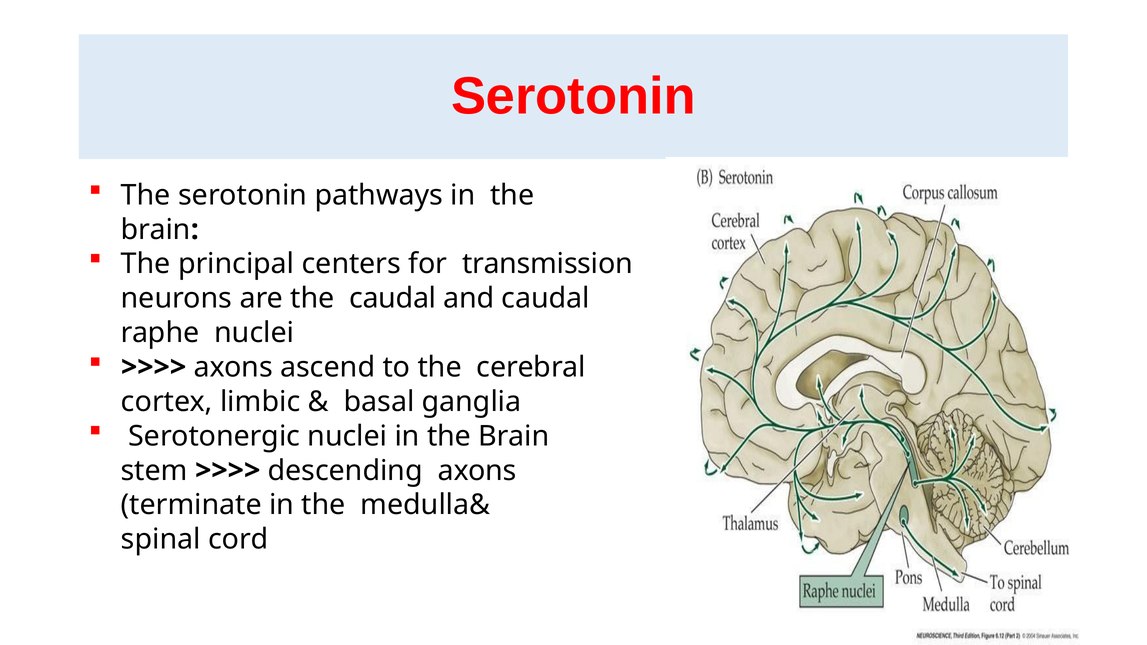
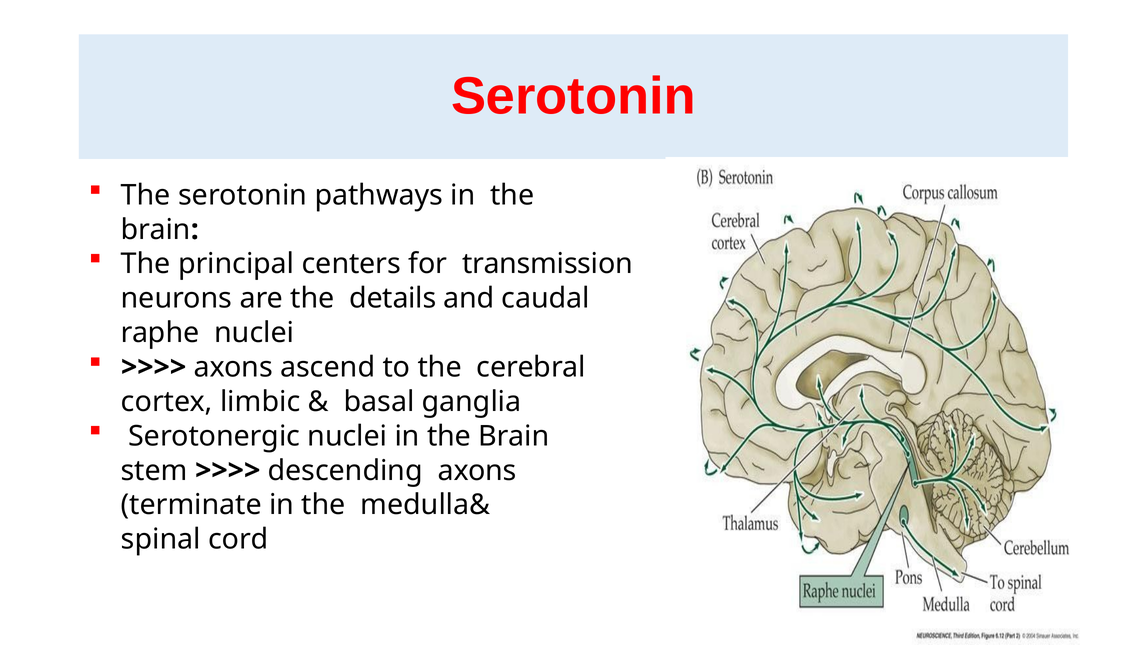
the caudal: caudal -> details (393, 298)
